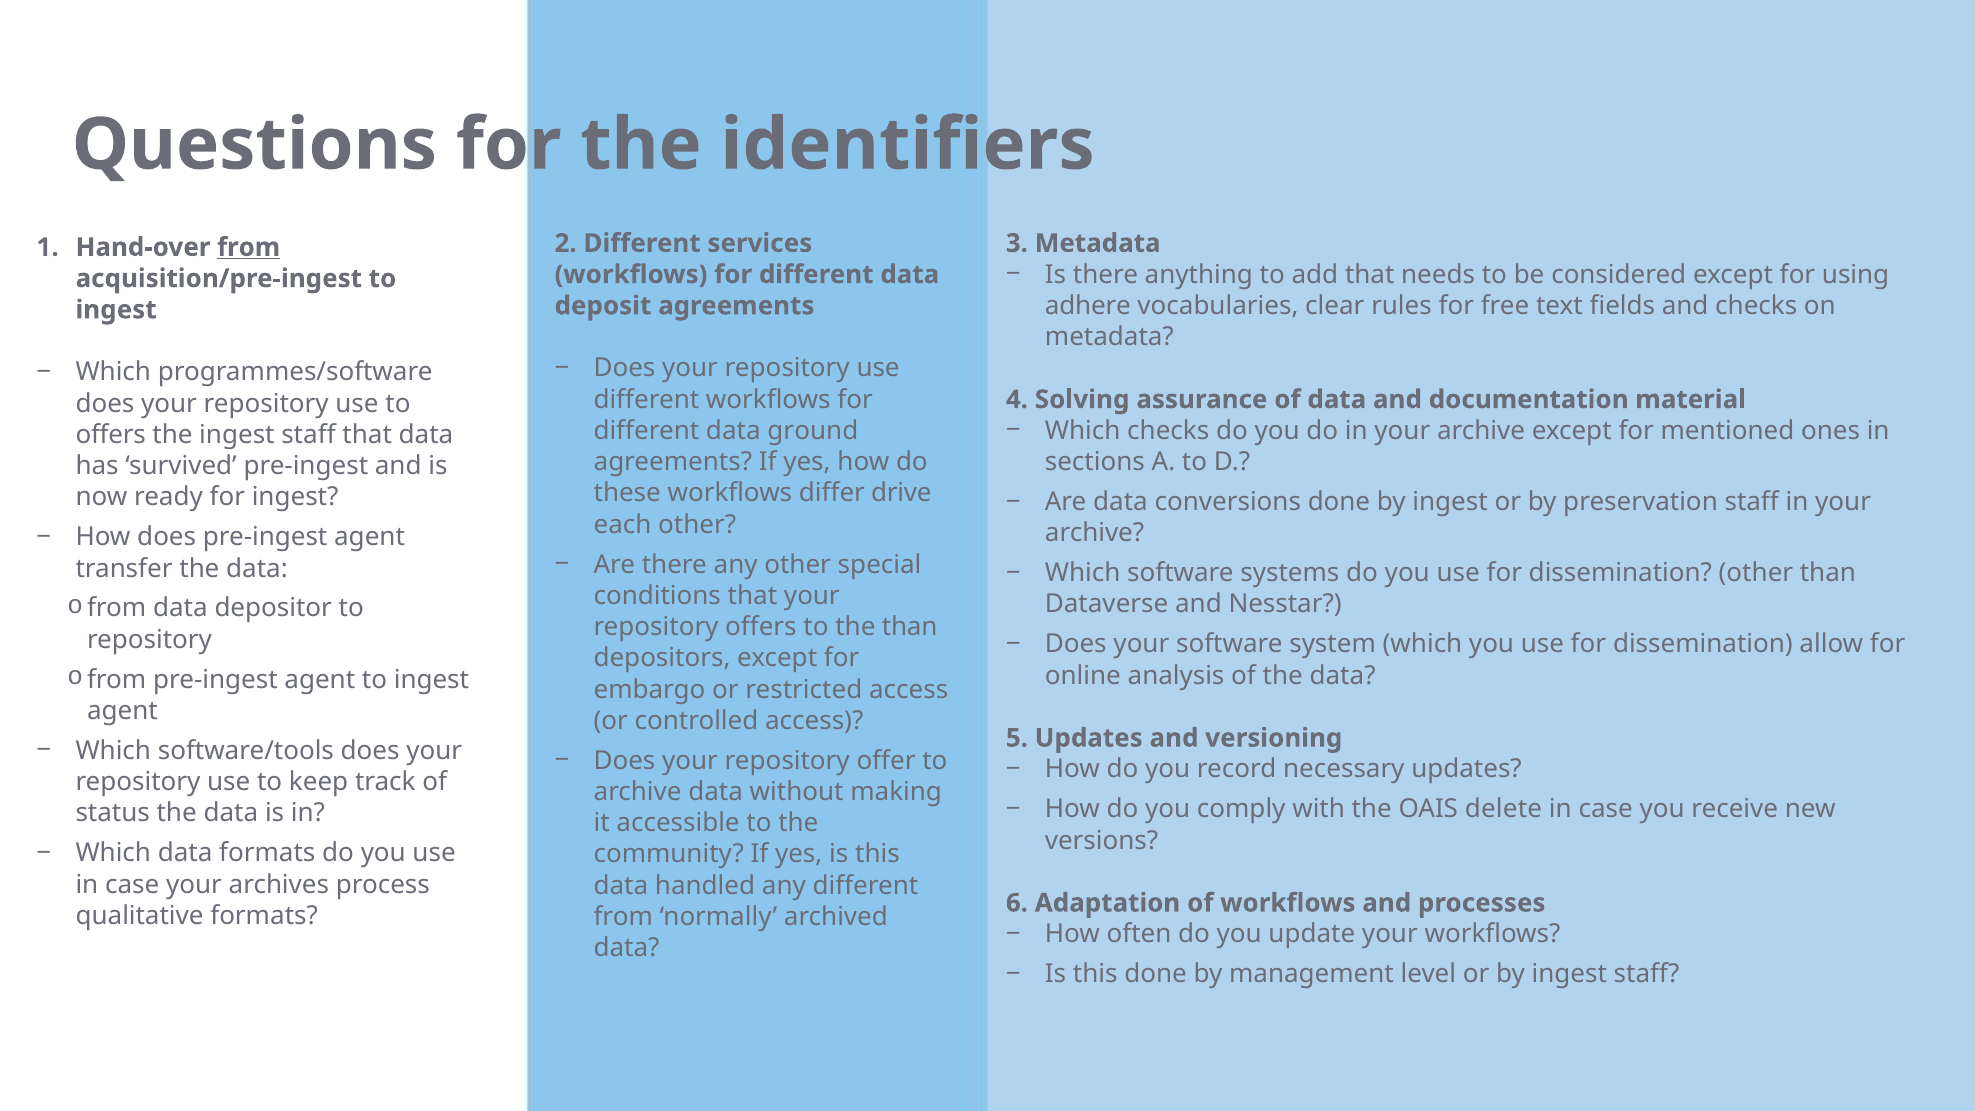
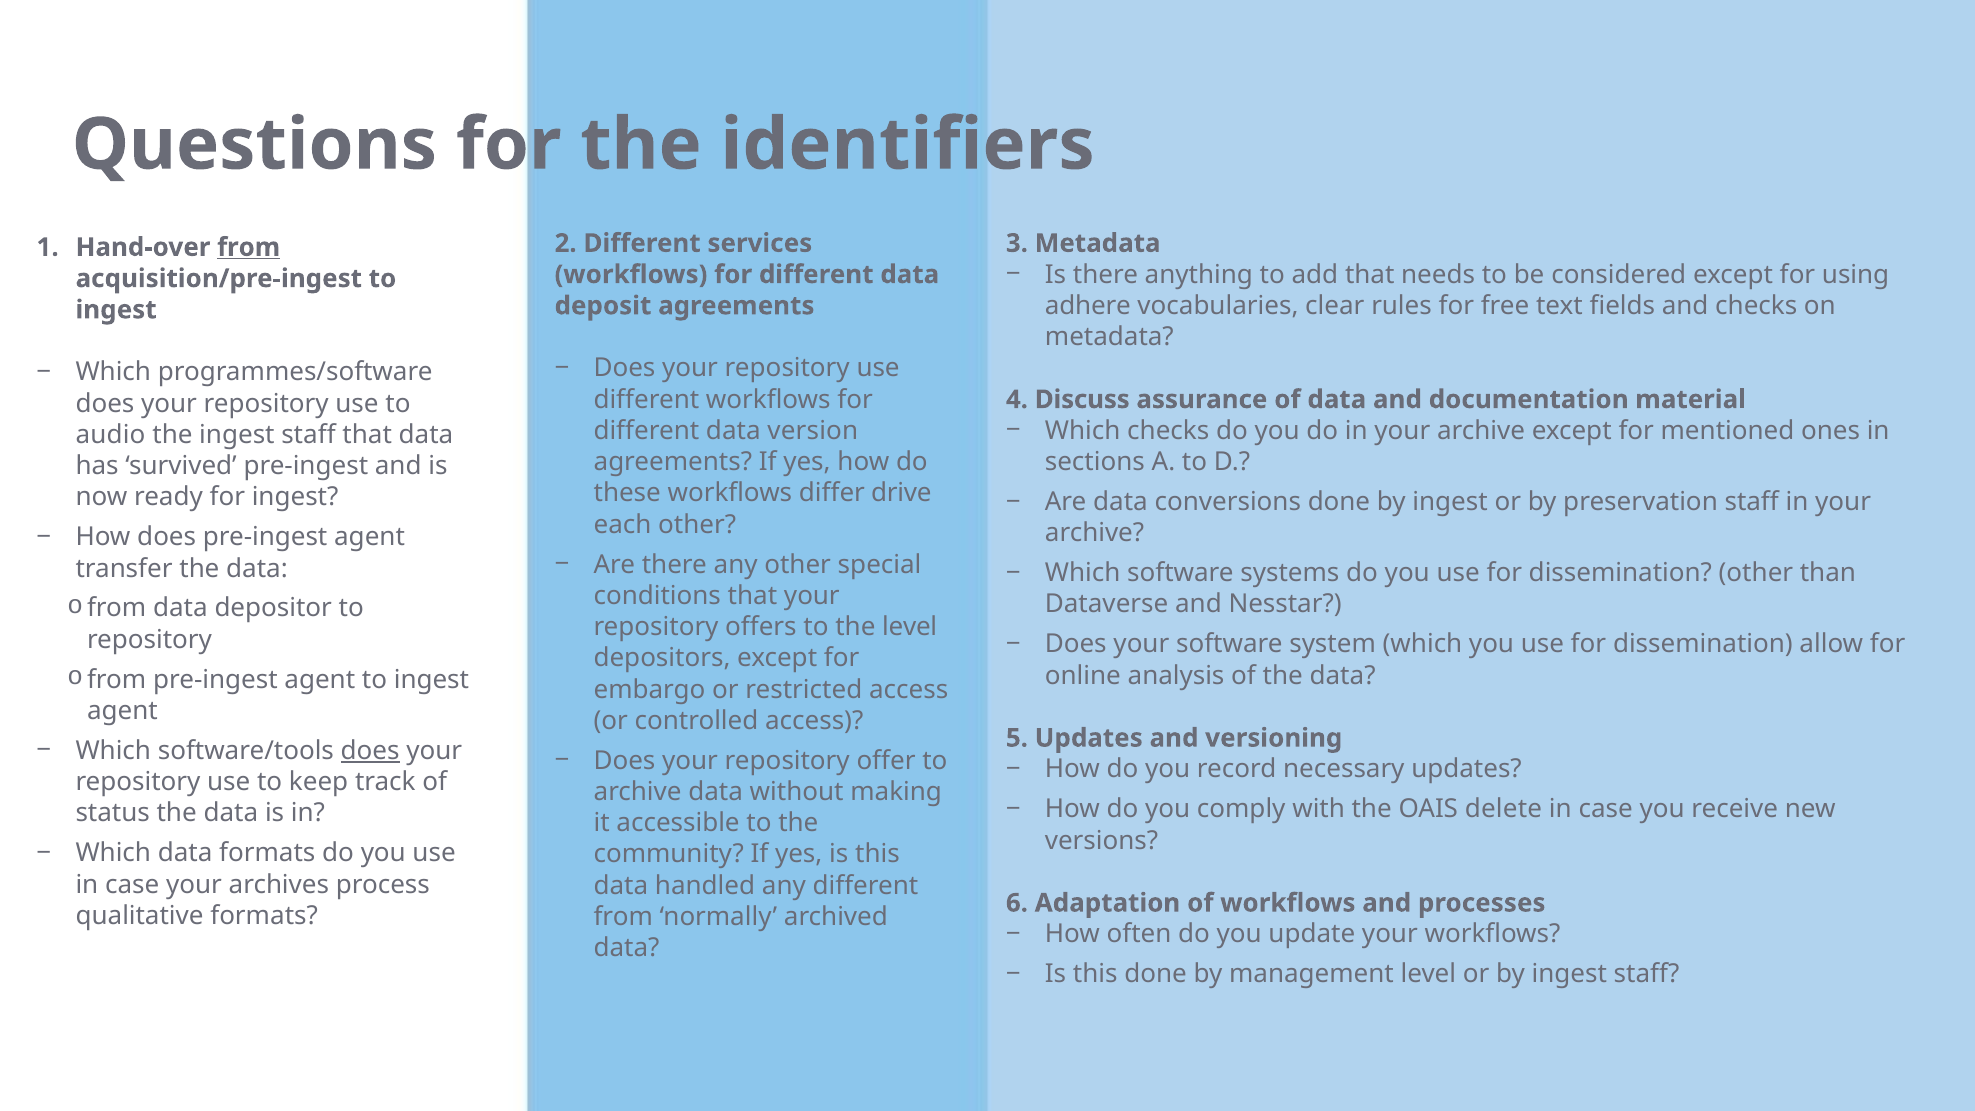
Solving: Solving -> Discuss (1082, 399)
ground: ground -> version (813, 431)
offers: offers -> audio (110, 435)
the than: than -> level (910, 627)
does underline: none -> present (370, 751)
